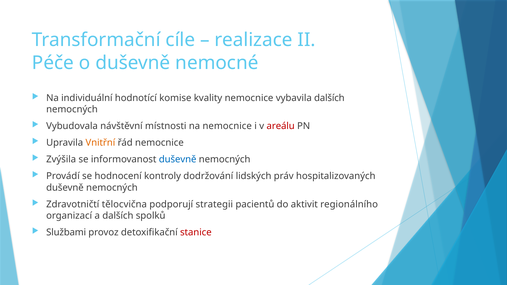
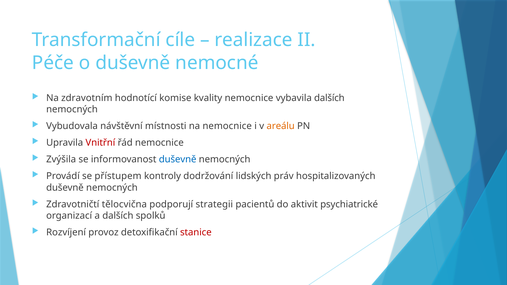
individuální: individuální -> zdravotním (87, 98)
areálu colour: red -> orange (281, 126)
Vnitřní colour: orange -> red (100, 143)
hodnocení: hodnocení -> přístupem (118, 176)
regionálního: regionálního -> psychiatrické (349, 204)
Službami: Službami -> Rozvíjení (66, 232)
